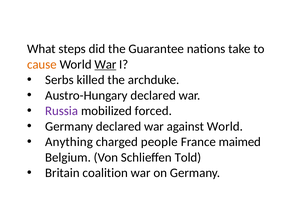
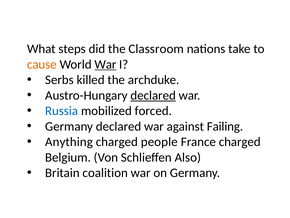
Guarantee: Guarantee -> Classroom (156, 49)
declared underline: none -> present (153, 95)
Russia colour: purple -> blue (62, 111)
against World: World -> Failing (225, 126)
France maimed: maimed -> charged (240, 142)
Told: Told -> Also (188, 157)
